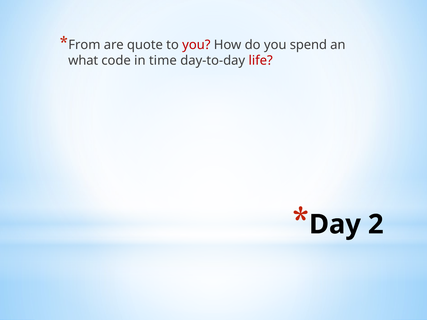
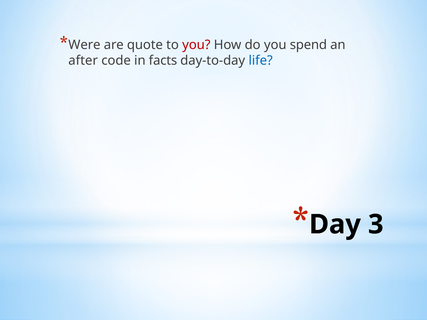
From: From -> Were (84, 45)
what: what -> after (83, 61)
time: time -> facts (163, 61)
life colour: red -> blue (261, 61)
2: 2 -> 3 (376, 225)
